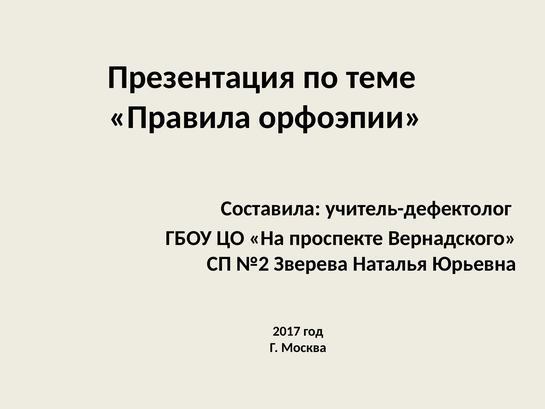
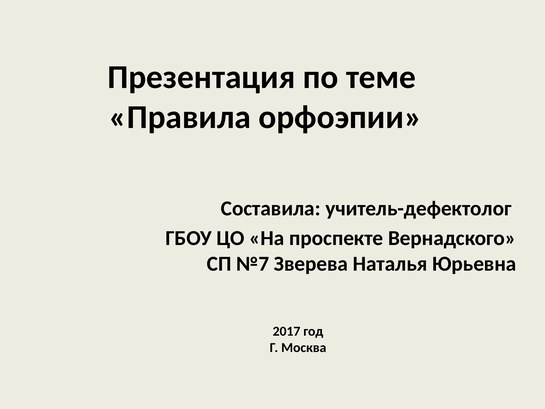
№2: №2 -> №7 (253, 264)
